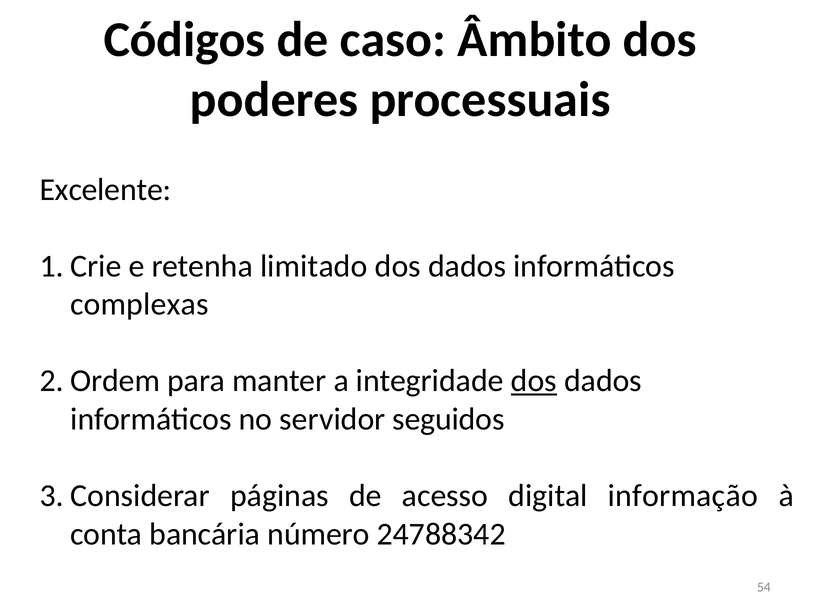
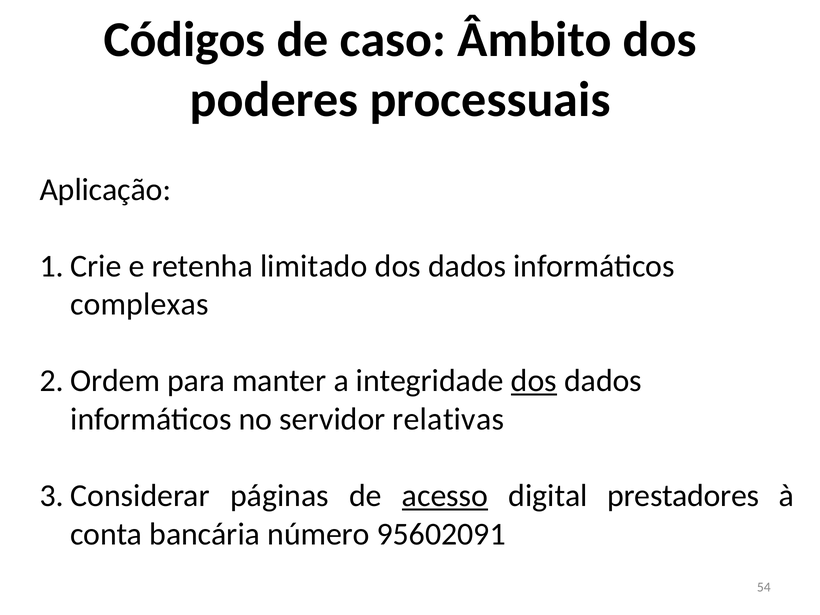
Excelente: Excelente -> Aplicação (105, 190)
seguidos: seguidos -> relativas (448, 419)
acesso underline: none -> present (445, 496)
informação: informação -> prestadores (683, 496)
24788342: 24788342 -> 95602091 (441, 534)
